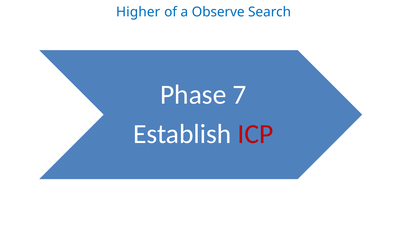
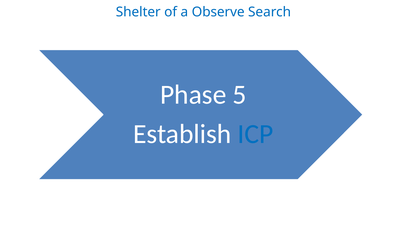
Higher: Higher -> Shelter (138, 12)
7: 7 -> 5 (240, 95)
ICP colour: red -> blue (256, 134)
